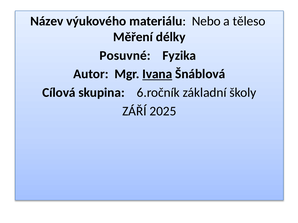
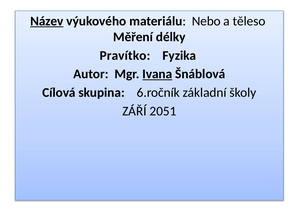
Název underline: none -> present (47, 21)
Posuvné: Posuvné -> Pravítko (125, 56)
2025: 2025 -> 2051 (163, 111)
